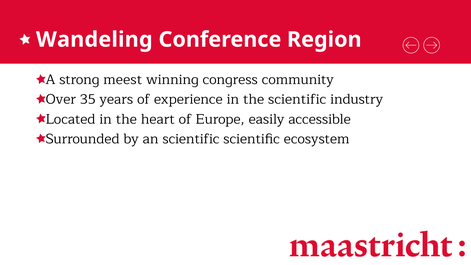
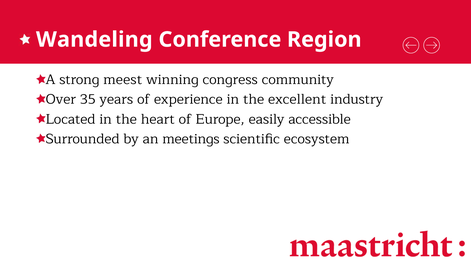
the scientific: scientific -> excellent (297, 99)
an scientific: scientific -> meetings (191, 139)
